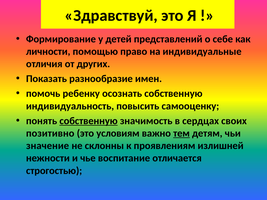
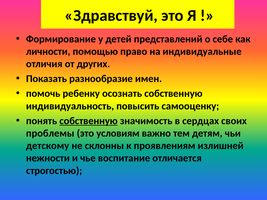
позитивно: позитивно -> проблемы (50, 133)
тем underline: present -> none (182, 133)
значение: значение -> детскому (48, 146)
